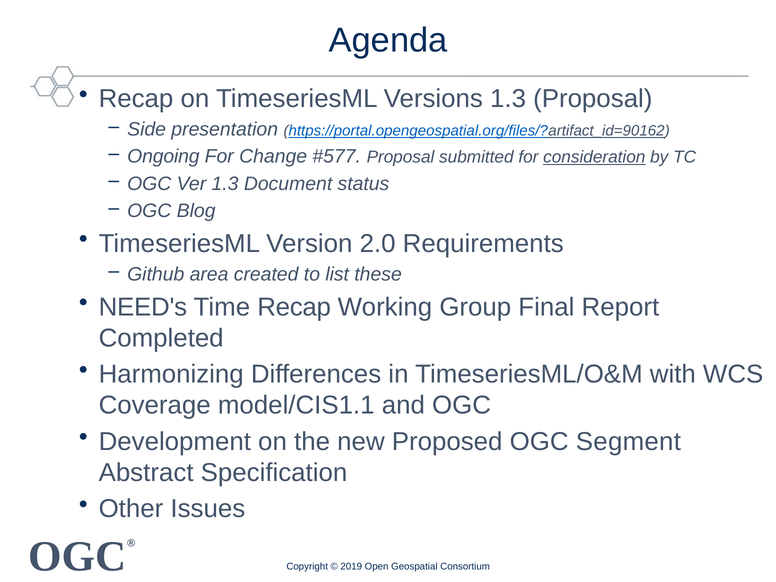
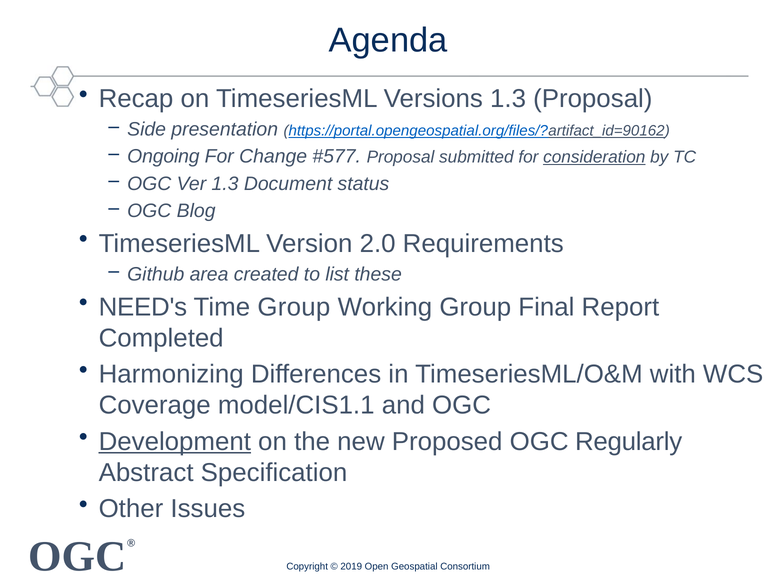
Time Recap: Recap -> Group (294, 307)
Development underline: none -> present (175, 441)
Segment: Segment -> Regularly (629, 441)
